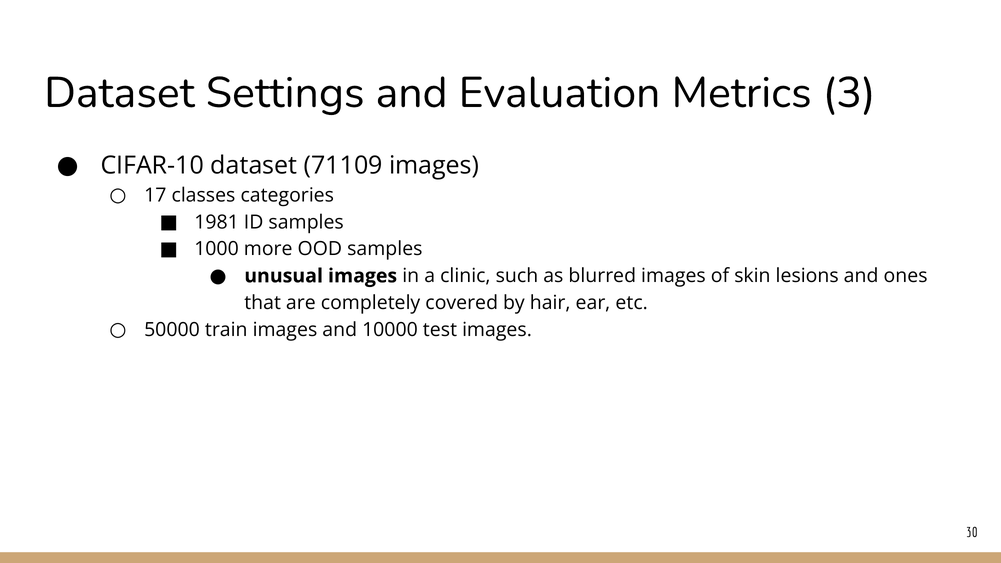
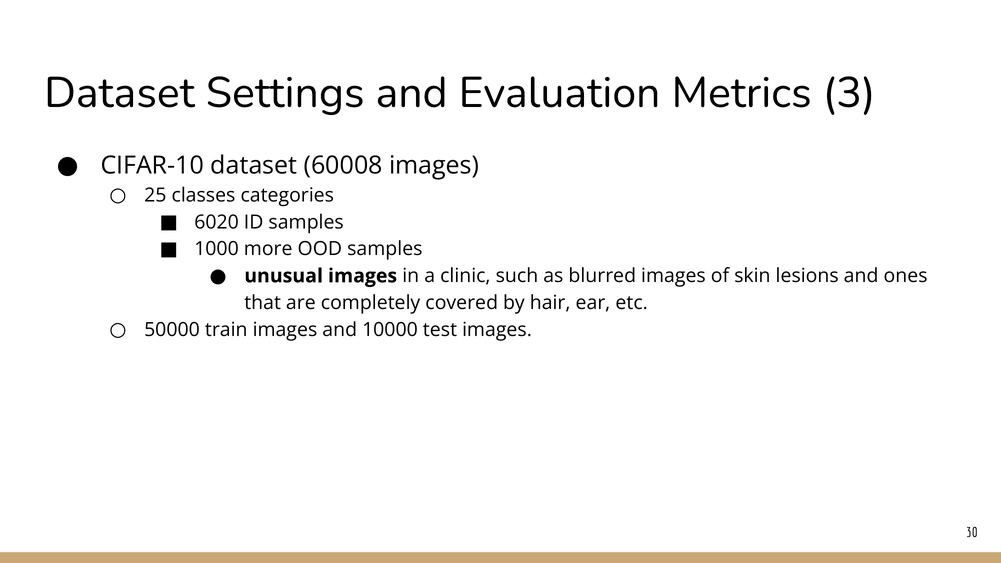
71109: 71109 -> 60008 (343, 165)
17: 17 -> 25 (155, 195)
1981: 1981 -> 6020 (217, 222)
